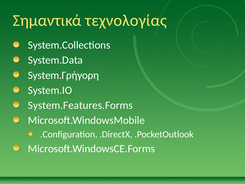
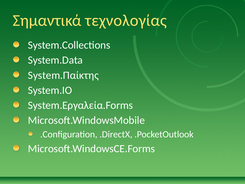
System.Γρήγορη: System.Γρήγορη -> System.Παίκτης (63, 75)
System.Features.Forms: System.Features.Forms -> System.Εργαλεία.Forms (80, 105)
